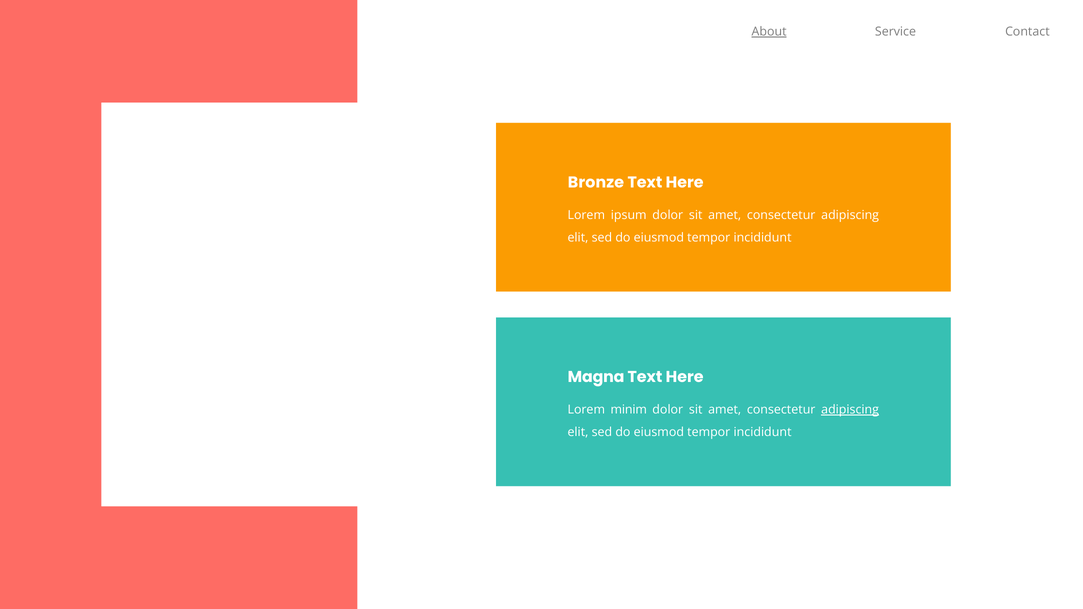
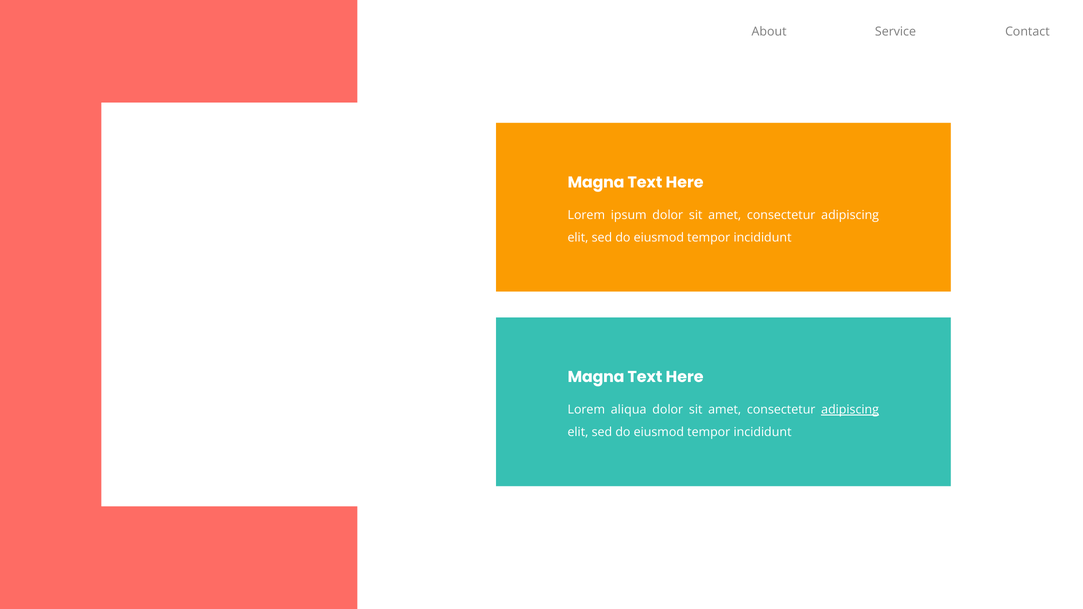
About underline: present -> none (769, 32)
Bronze: Bronze -> Magna (596, 183)
minim: minim -> aliqua (629, 410)
